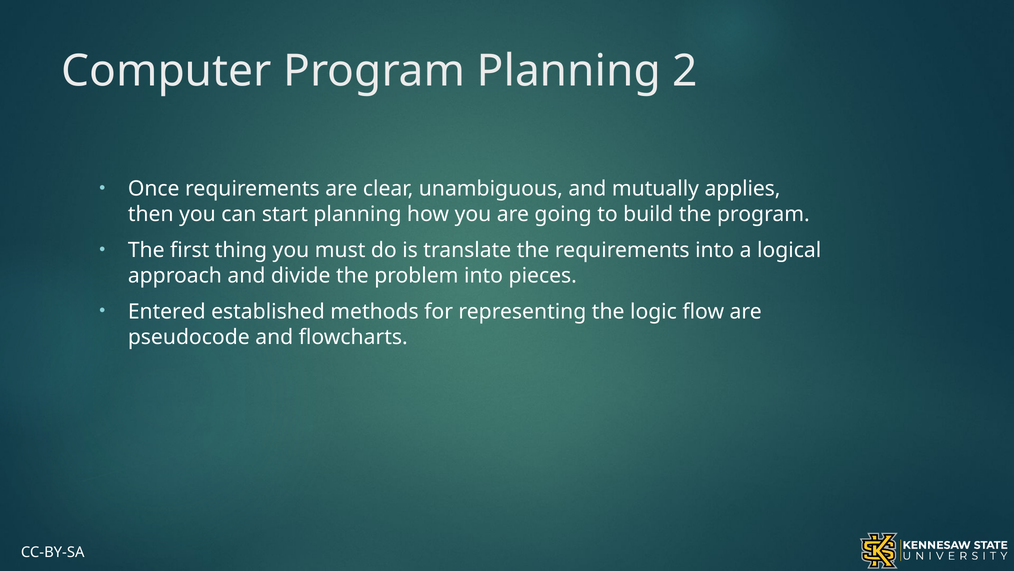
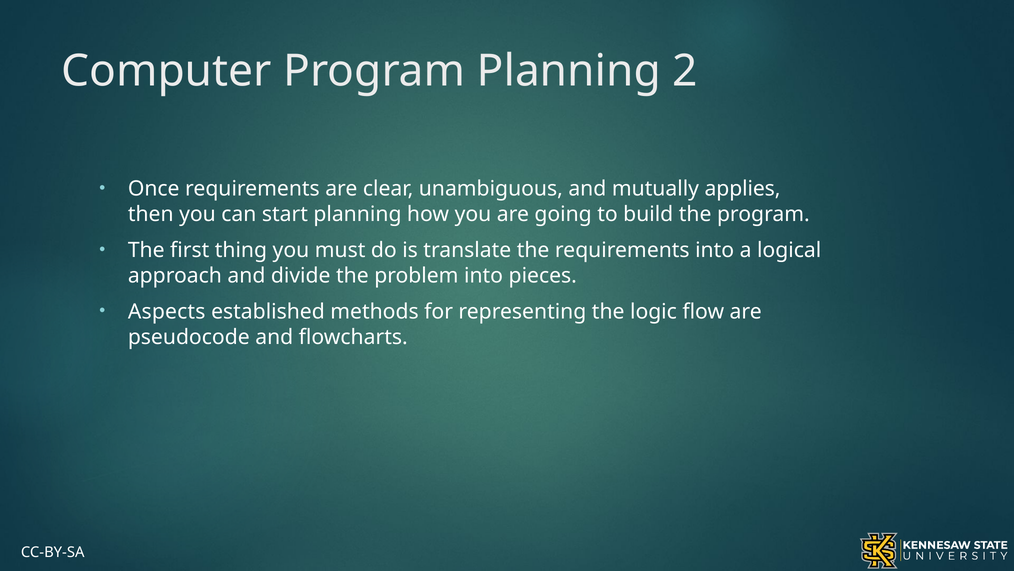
Entered: Entered -> Aspects (167, 311)
